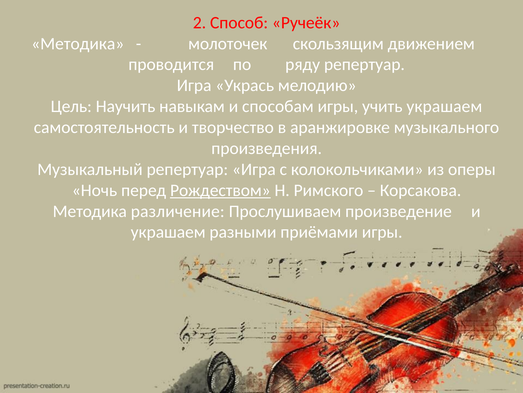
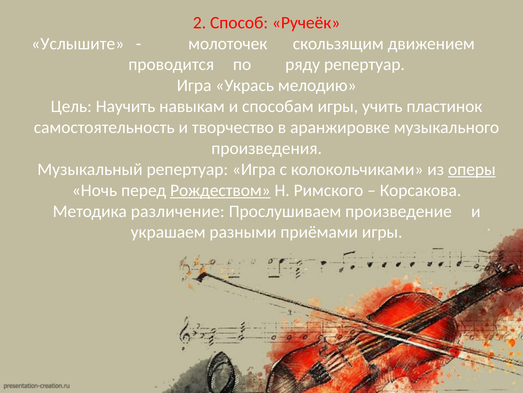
Методика: Методика -> Услышите (78, 43)
учить украшаем: украшаем -> пластинок (444, 106)
оперы underline: none -> present (472, 169)
